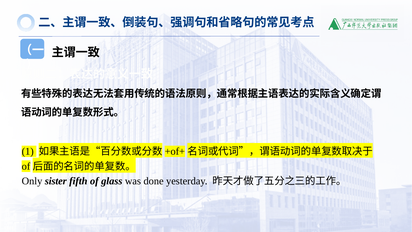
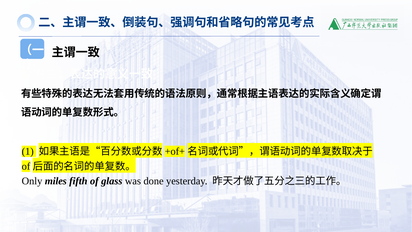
sister: sister -> miles (56, 181)
